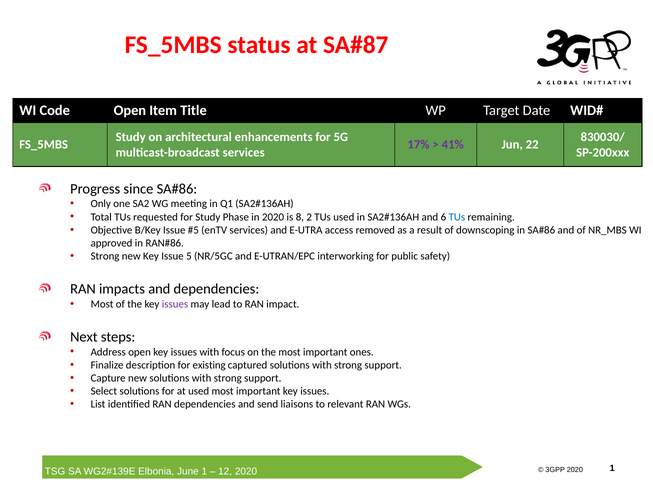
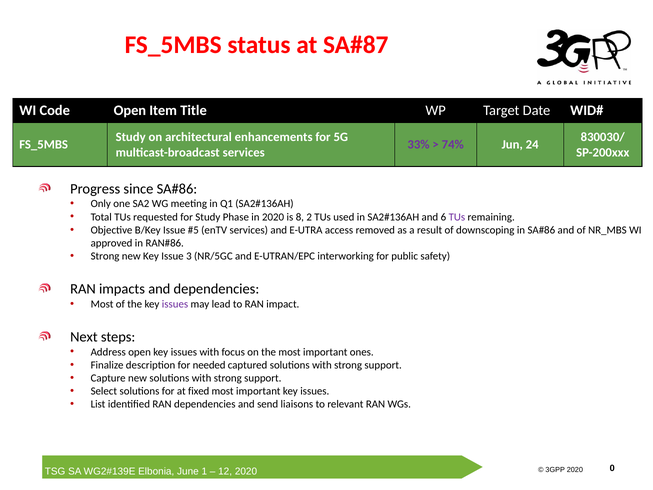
17%: 17% -> 33% (419, 145)
41%: 41% -> 74% (453, 145)
22: 22 -> 24 (532, 145)
TUs colour: blue -> purple (457, 217)
5: 5 -> 3 (189, 256)
existing: existing -> needed (209, 365)
at used: used -> fixed (199, 391)
2020 1: 1 -> 0 (612, 468)
